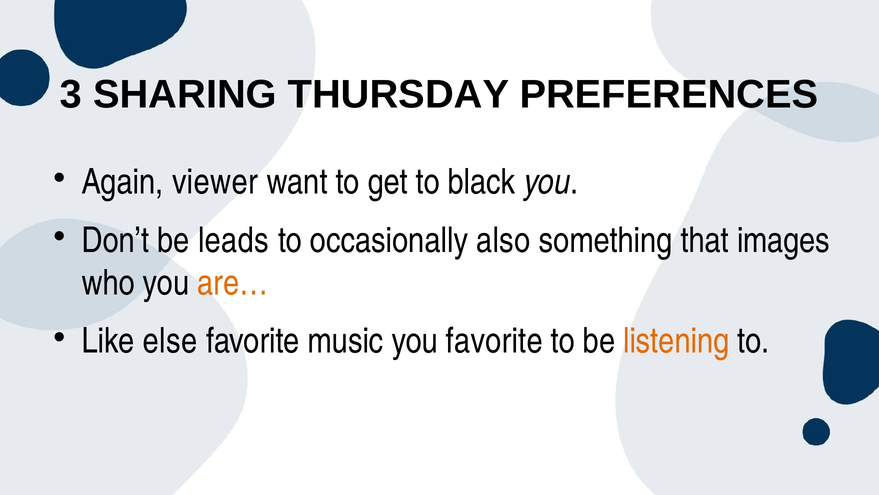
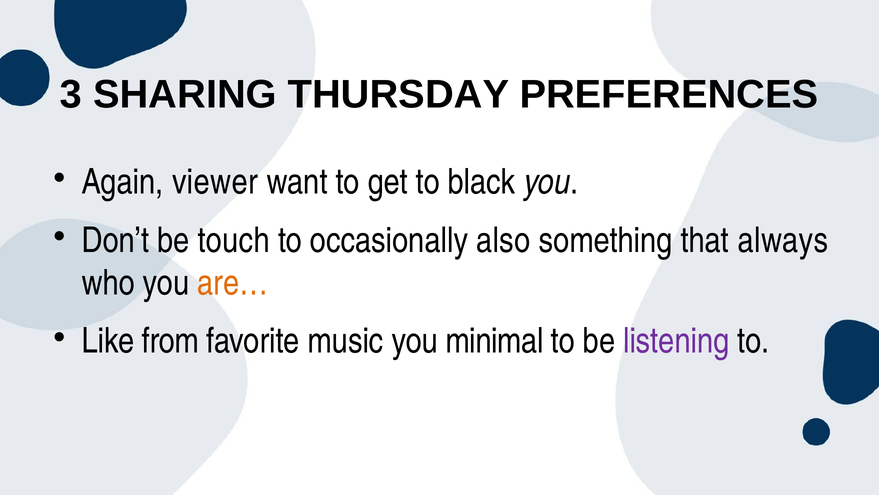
leads: leads -> touch (234, 240)
images: images -> always (783, 240)
else: else -> from (170, 341)
you favorite: favorite -> minimal (495, 341)
listening colour: orange -> purple (676, 341)
